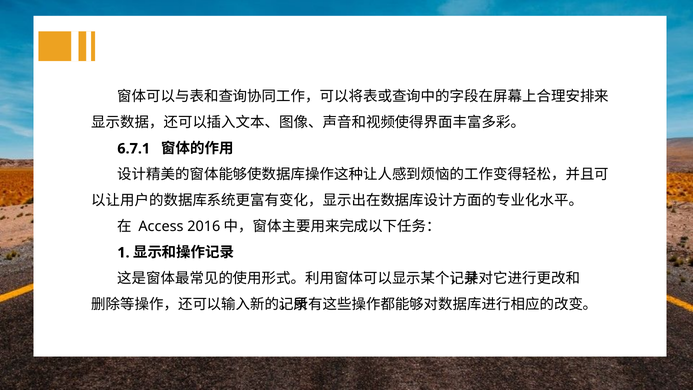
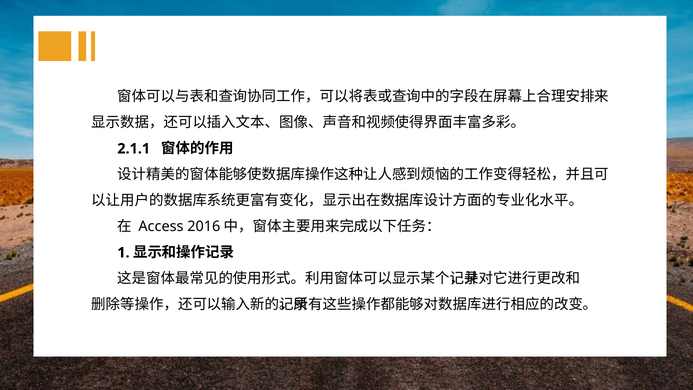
6.7.1: 6.7.1 -> 2.1.1 (134, 149)
